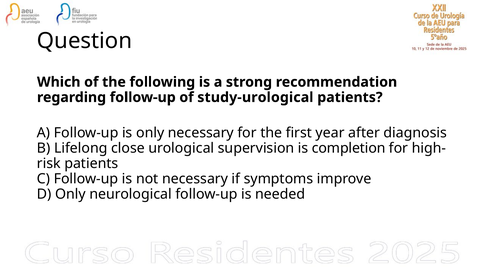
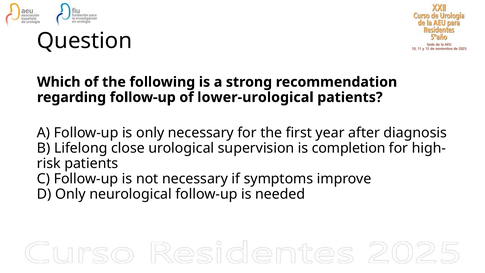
study-urological: study-urological -> lower-urological (255, 97)
